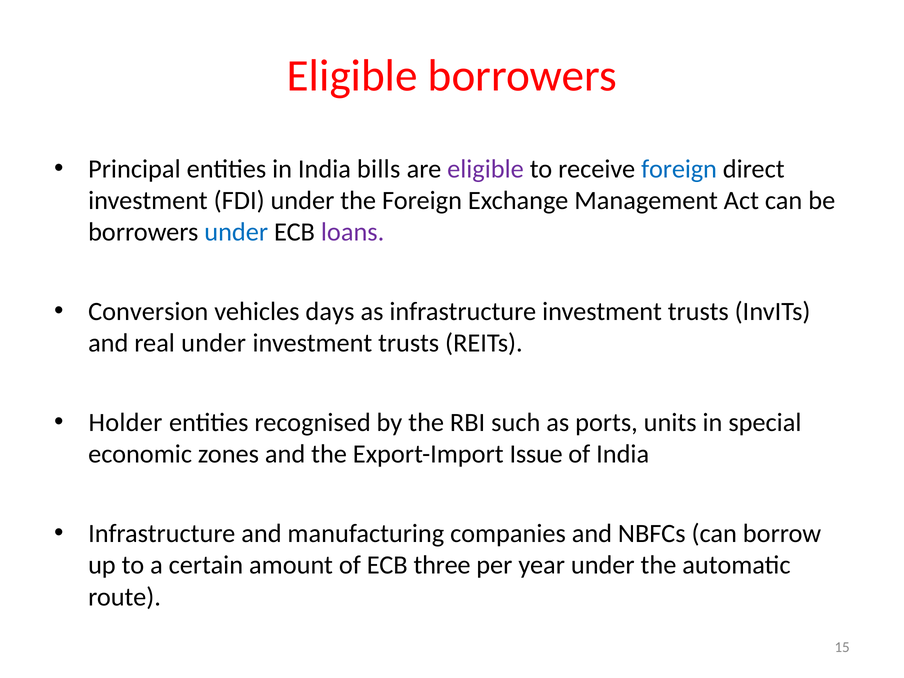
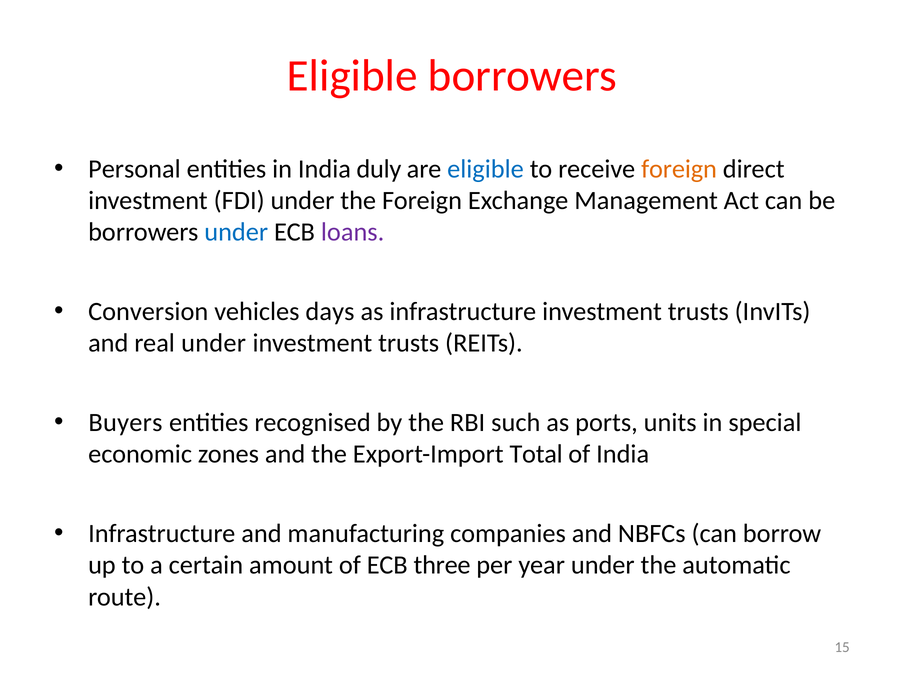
Principal: Principal -> Personal (134, 169)
bills: bills -> duly (379, 169)
eligible colour: purple -> blue (485, 169)
foreign colour: blue -> orange (679, 169)
Holder: Holder -> Buyers (125, 423)
Issue: Issue -> Total (536, 454)
